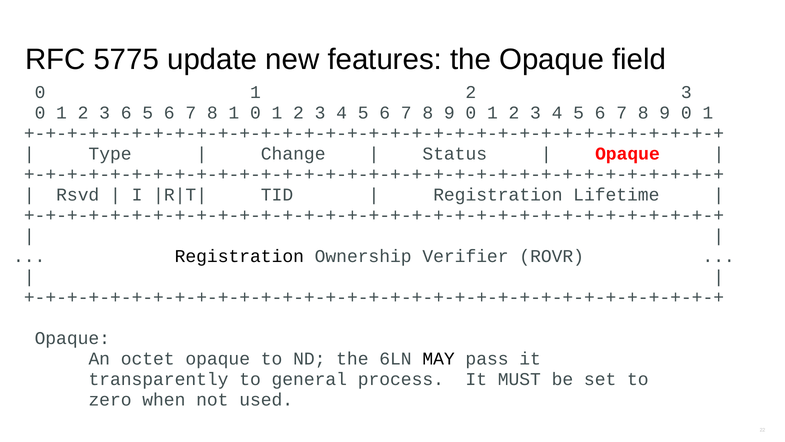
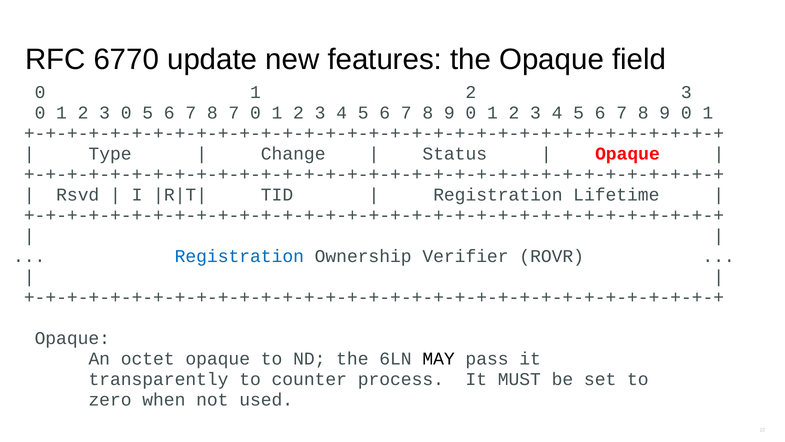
5775: 5775 -> 6770 (126, 59)
6: 6 -> 0 (126, 113)
8 1: 1 -> 7 (234, 113)
Registration colour: black -> blue (239, 256)
general: general -> counter (309, 379)
